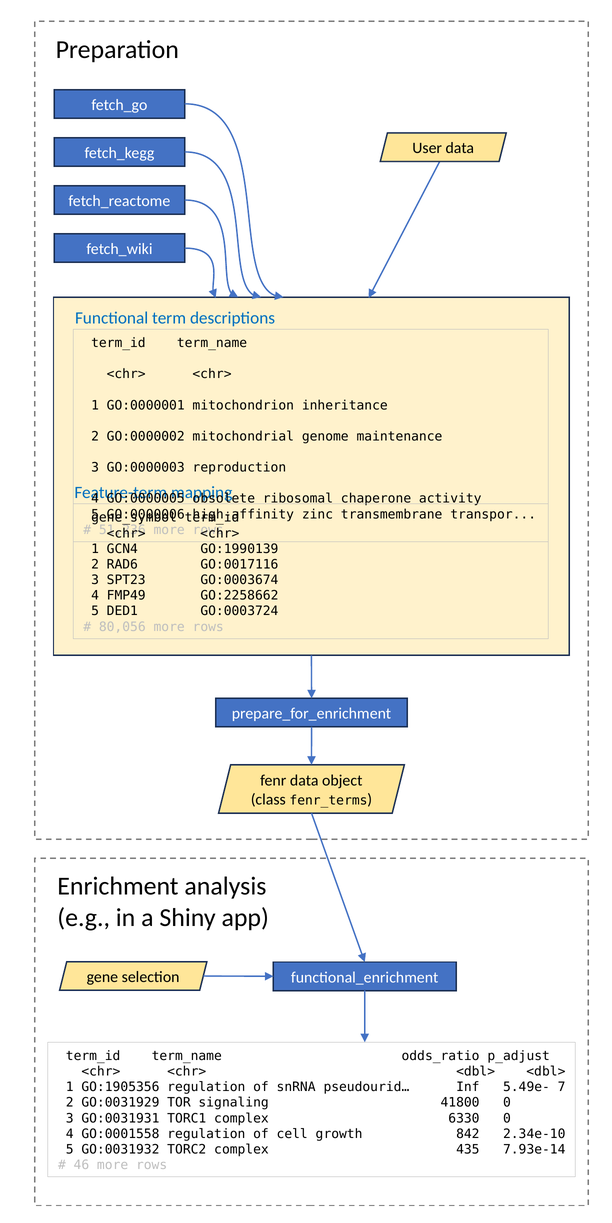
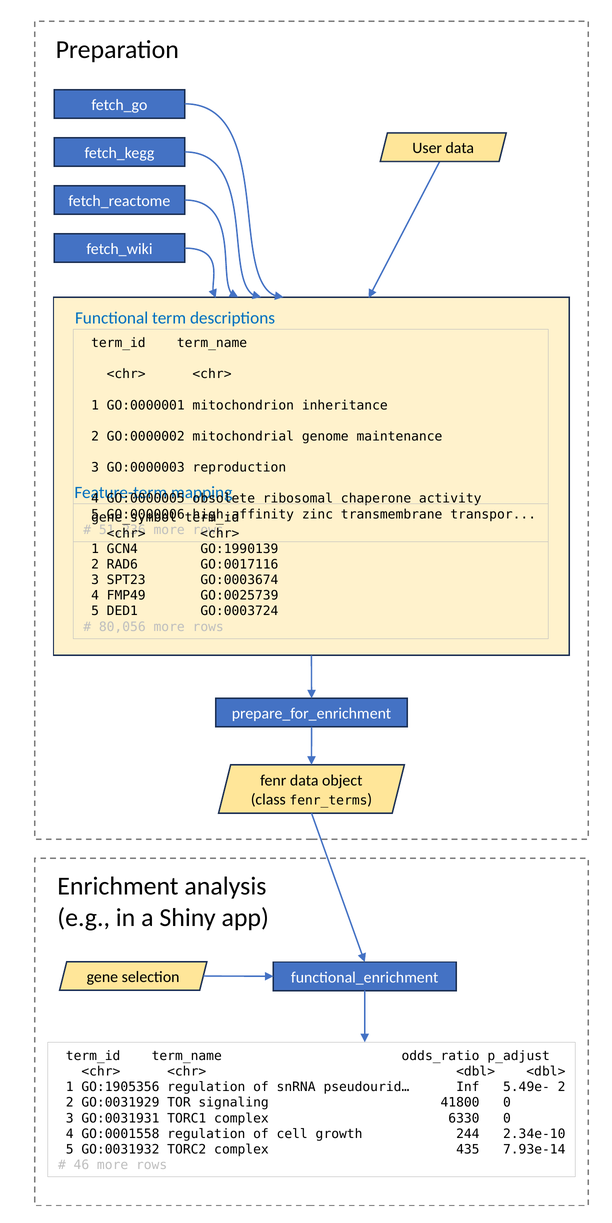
GO:2258662: GO:2258662 -> GO:0025739 (239, 596)
5.49e- 7: 7 -> 2 (562, 1088)
842: 842 -> 244 (468, 1135)
